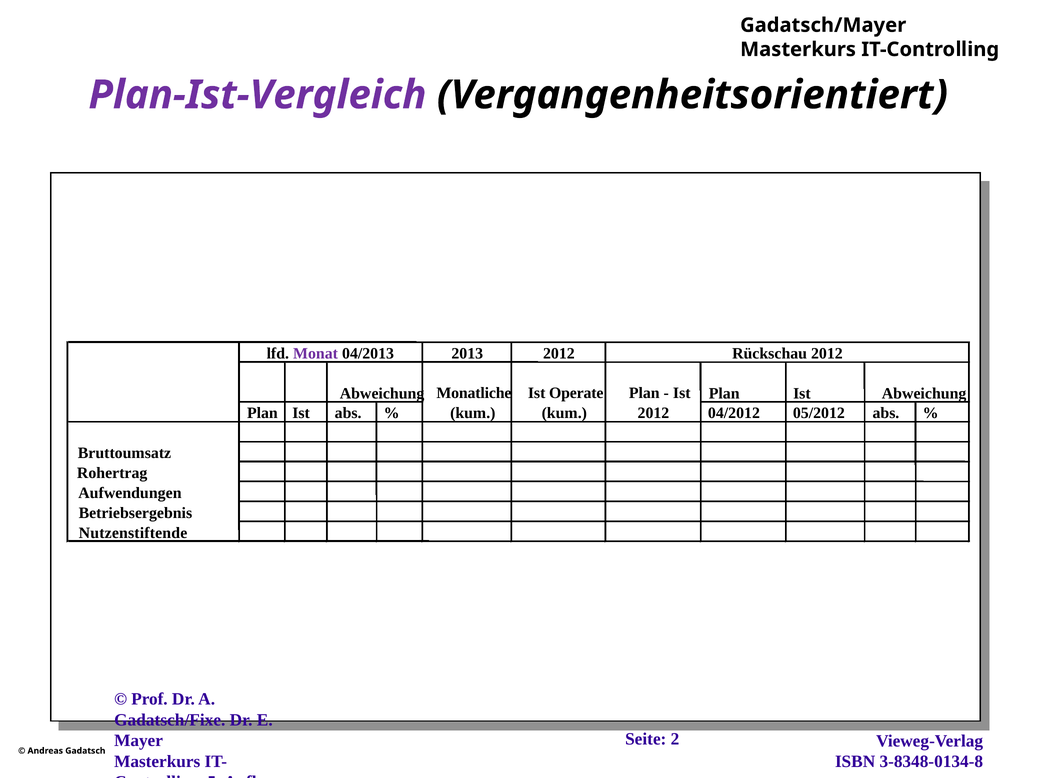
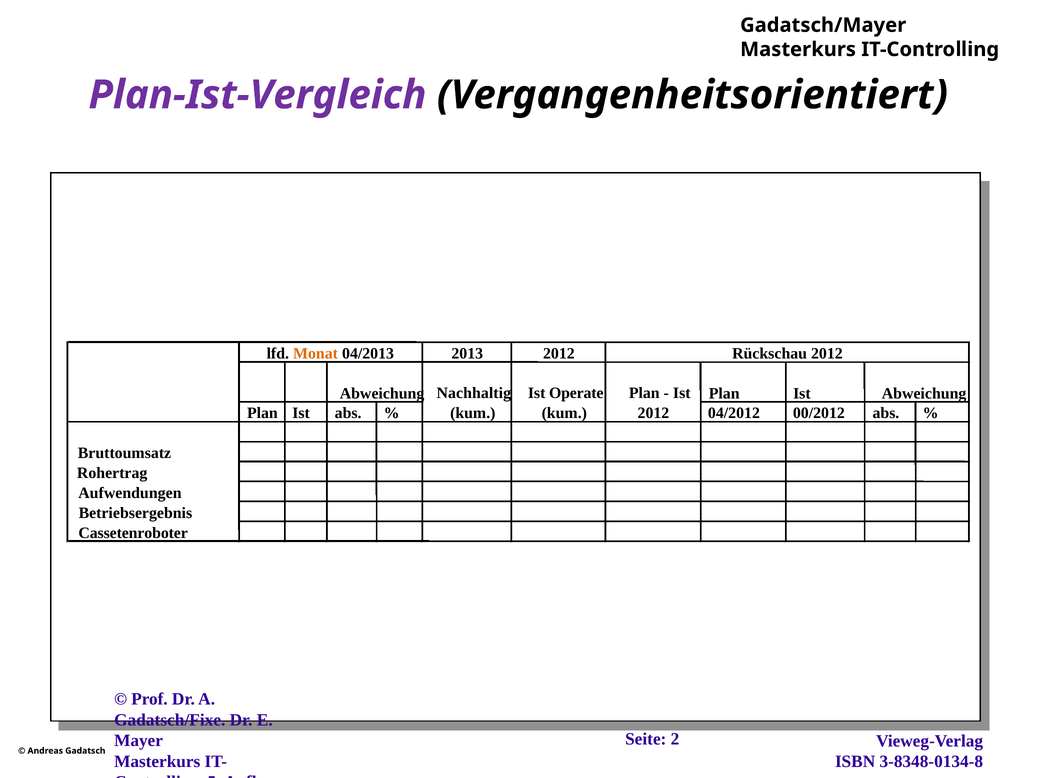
Monat colour: purple -> orange (316, 354)
Monatliche: Monatliche -> Nachhaltig (474, 393)
05/2012: 05/2012 -> 00/2012 (819, 413)
Nutzenstiftende: Nutzenstiftende -> Cassetenroboter (133, 533)
